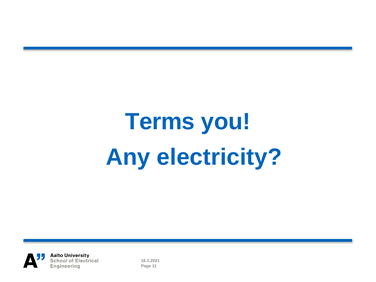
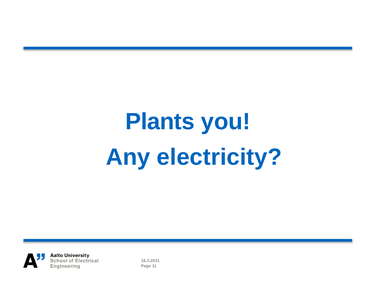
Terms: Terms -> Plants (160, 122)
